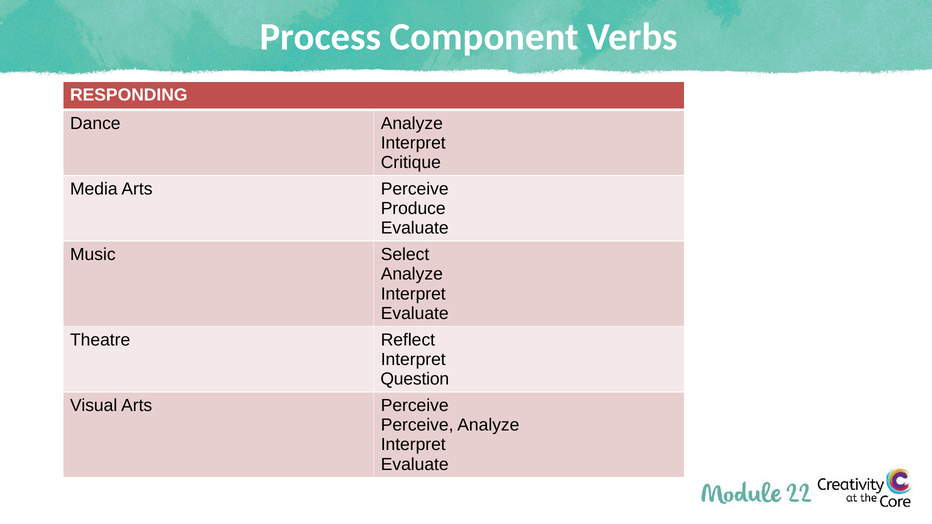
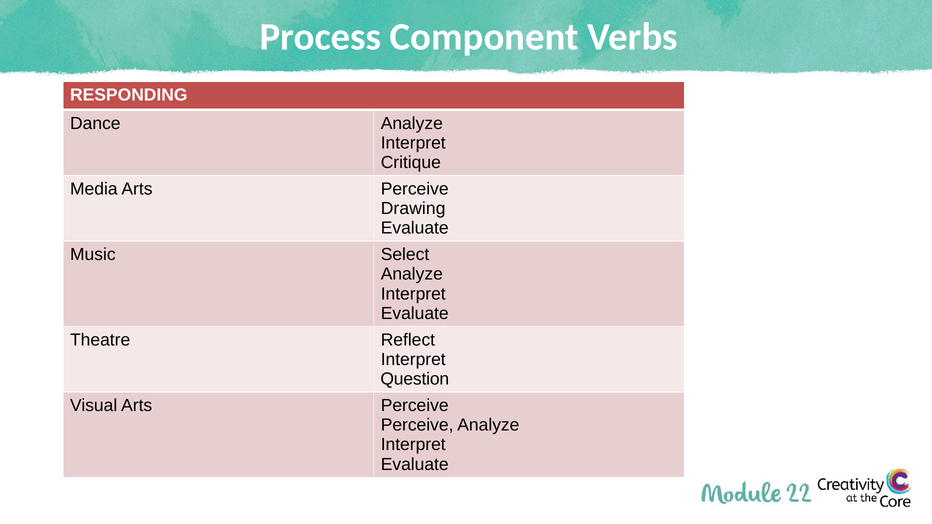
Produce: Produce -> Drawing (413, 209)
